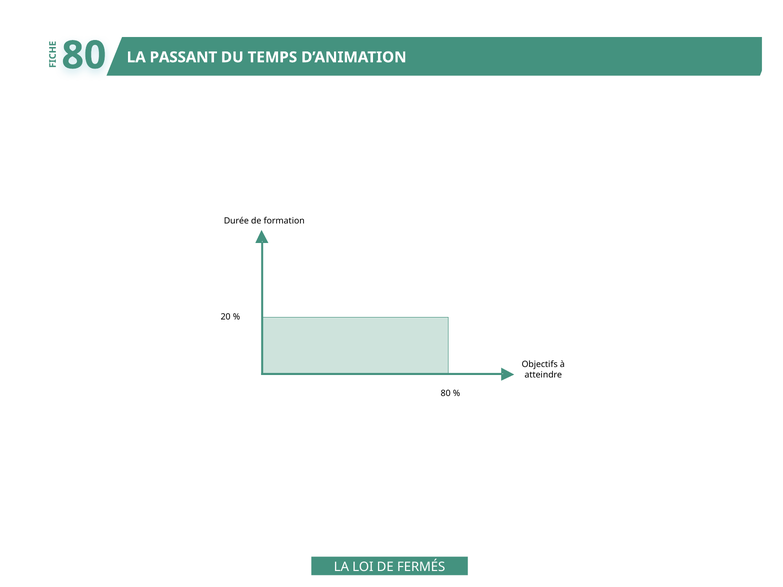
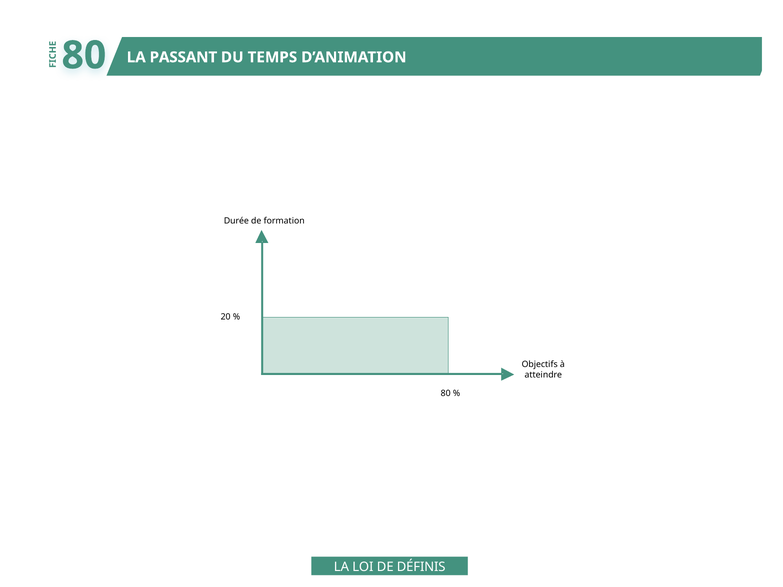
FERMÉS: FERMÉS -> DÉFINIS (421, 567)
